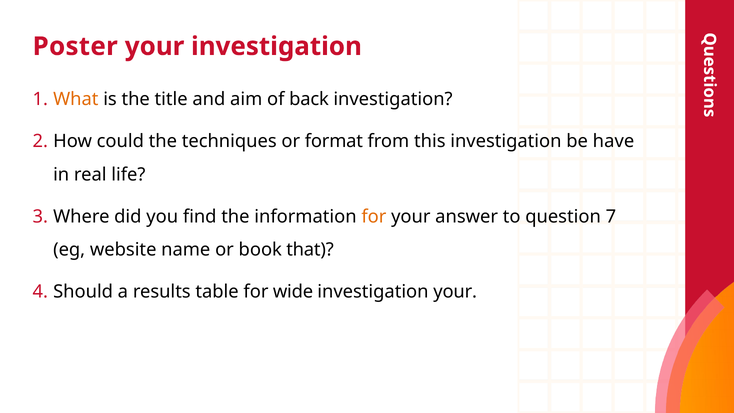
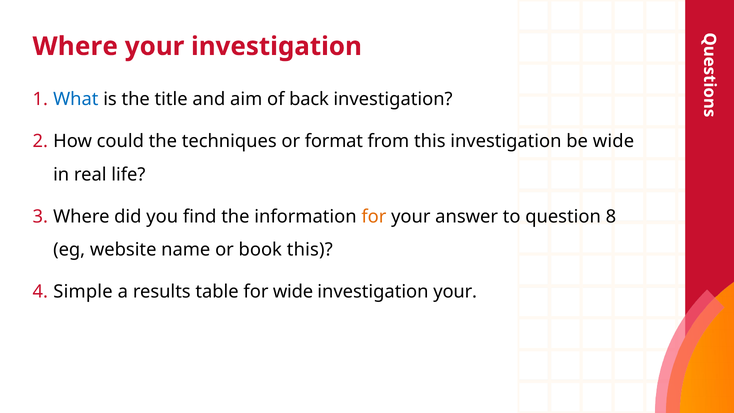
Poster: Poster -> Where (75, 46)
What colour: orange -> blue (76, 99)
be have: have -> wide (613, 141)
7: 7 -> 8 (611, 217)
book that: that -> this (310, 250)
Should: Should -> Simple (83, 292)
